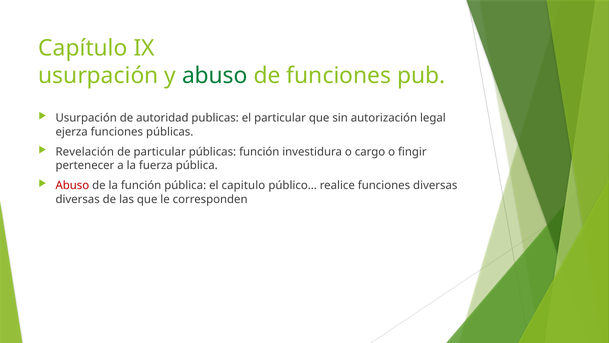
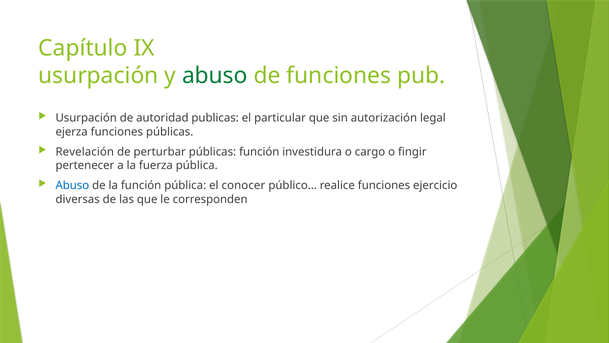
de particular: particular -> perturbar (160, 152)
Abuso colour: red -> blue (72, 185)
capitulo: capitulo -> conocer (243, 185)
funciones diversas: diversas -> ejercicio (435, 185)
